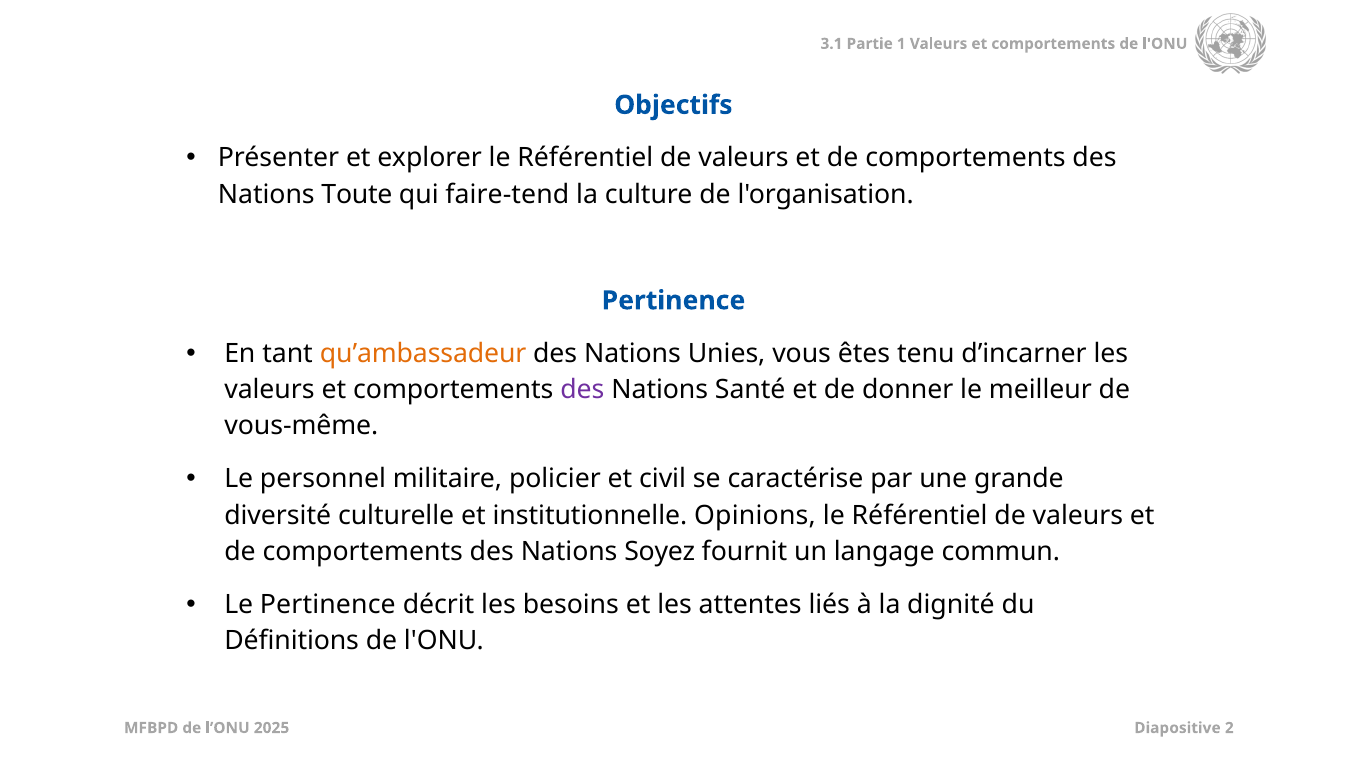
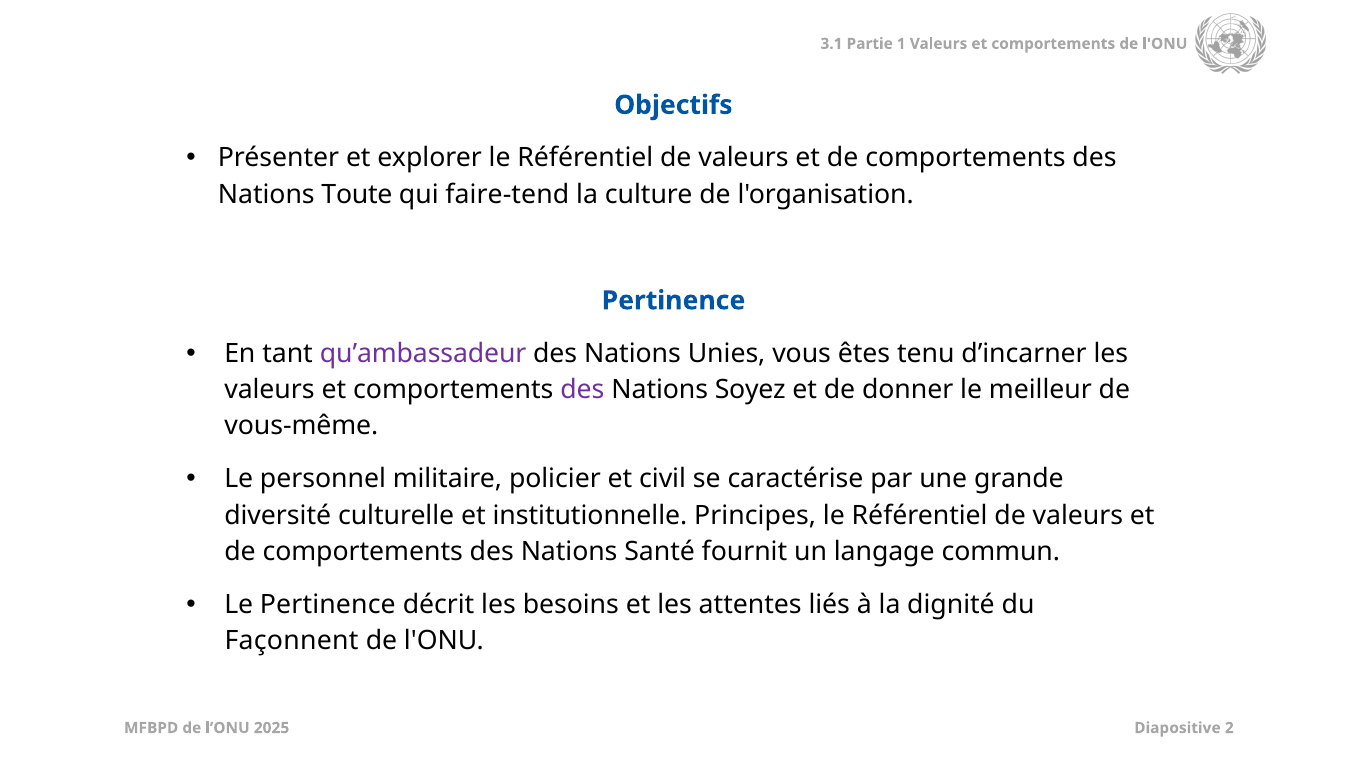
qu’ambassadeur colour: orange -> purple (423, 353)
Santé: Santé -> Soyez (750, 390)
Opinions: Opinions -> Principes (755, 515)
Soyez: Soyez -> Santé (660, 551)
Définitions: Définitions -> Façonnent (291, 641)
